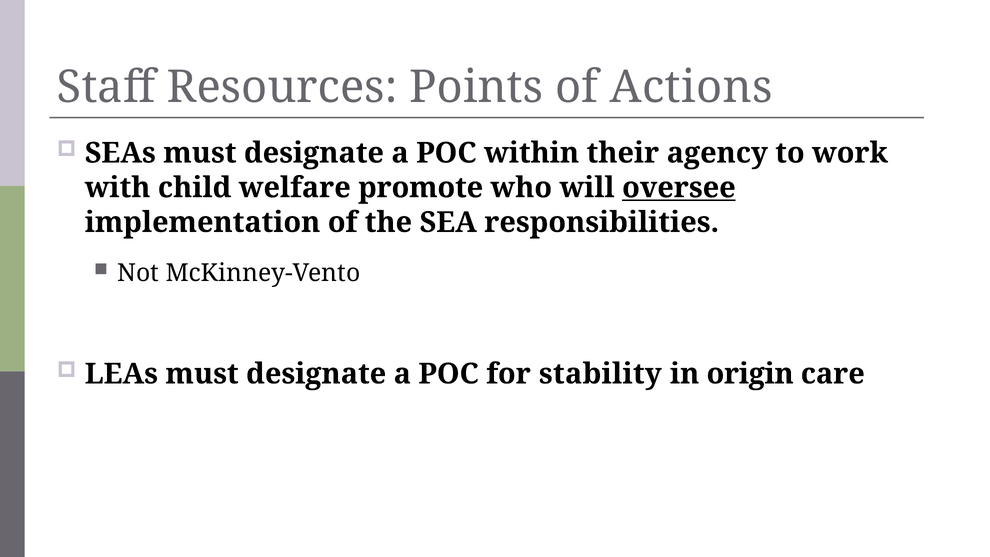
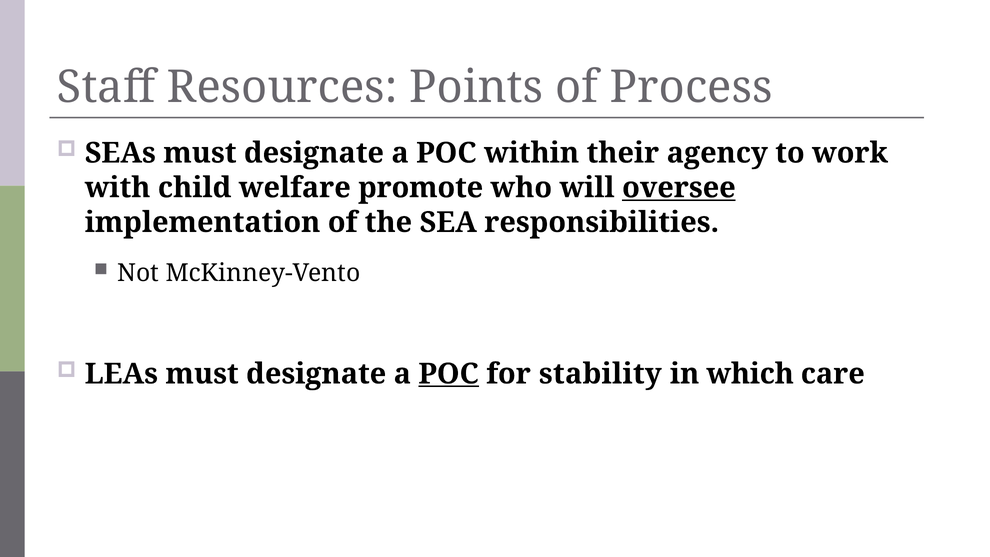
Actions: Actions -> Process (691, 87)
POC underline: none -> present (449, 374)
origin: origin -> which (750, 374)
